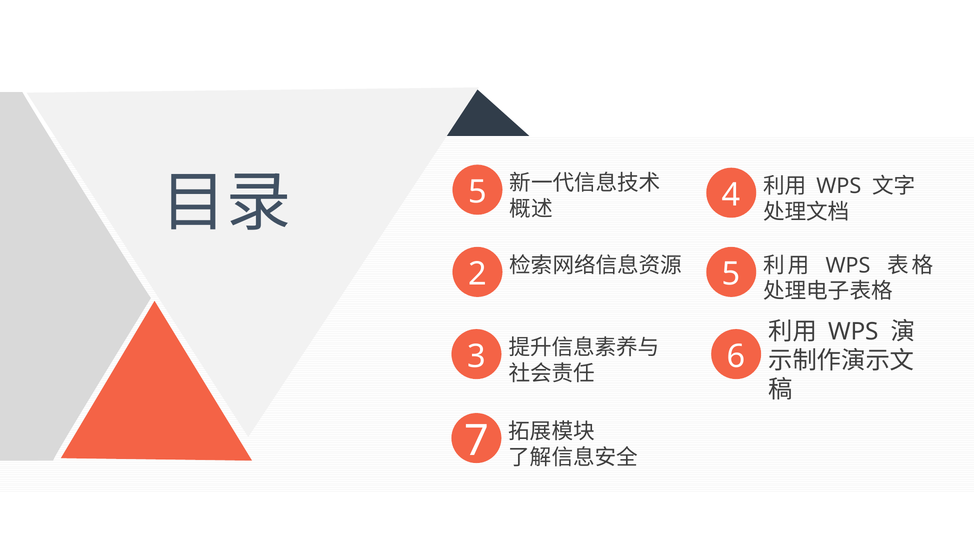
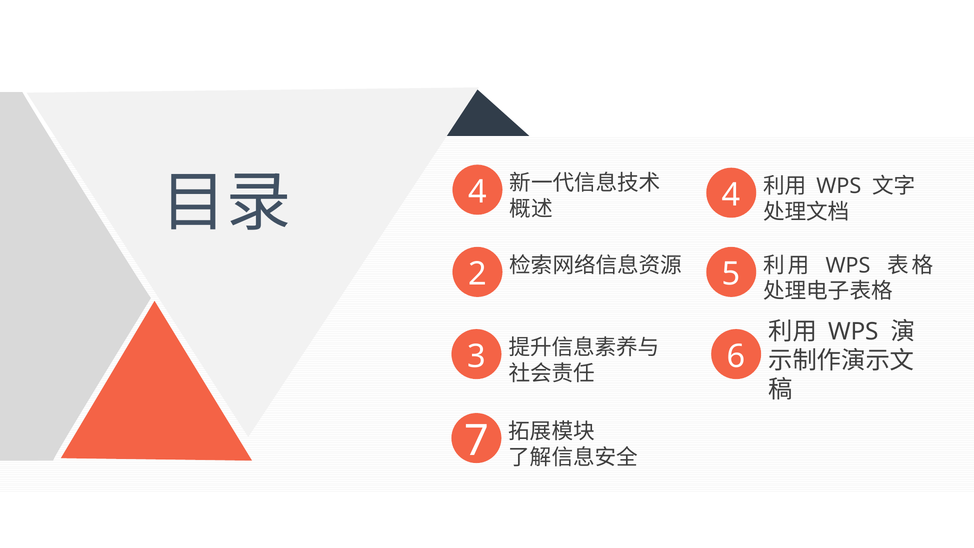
5: 5 -> 4 (477, 192)
